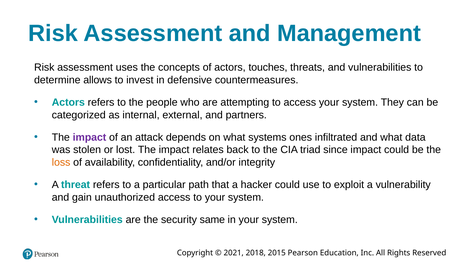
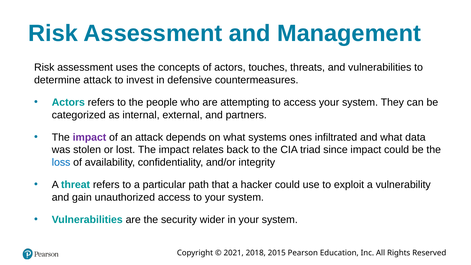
determine allows: allows -> attack (98, 80)
loss colour: orange -> blue (61, 162)
same: same -> wider (212, 220)
